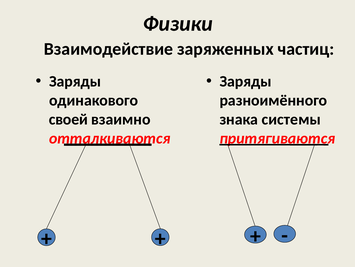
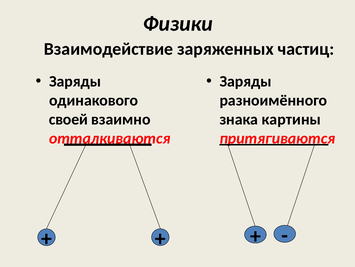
системы: системы -> картины (291, 119)
